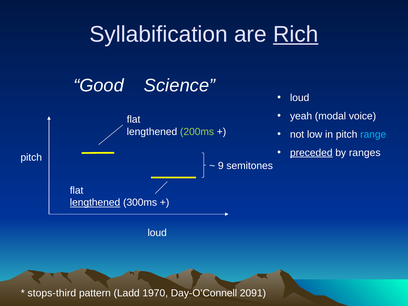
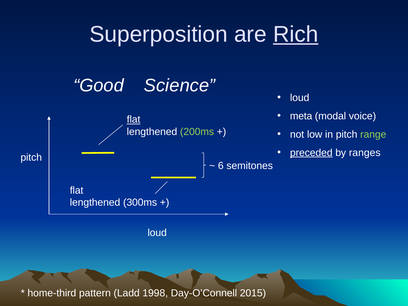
Syllabification: Syllabification -> Superposition (159, 34)
yeah: yeah -> meta (301, 116)
flat underline: none -> present (134, 119)
range colour: light blue -> light green (373, 134)
9: 9 -> 6 (221, 166)
lengthened underline: present -> none (95, 203)
stops-third: stops-third -> home-third (52, 293)
1970: 1970 -> 1998 (155, 293)
2091: 2091 -> 2015 (253, 293)
